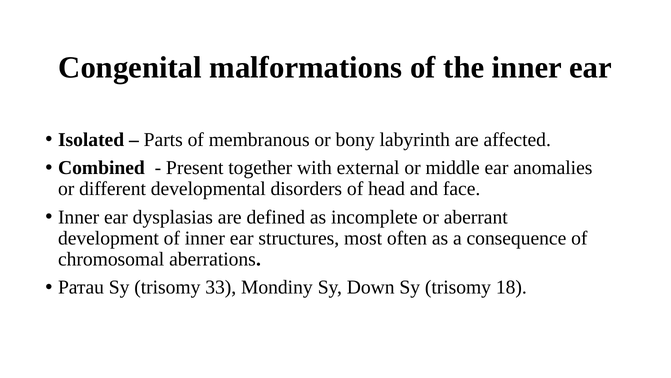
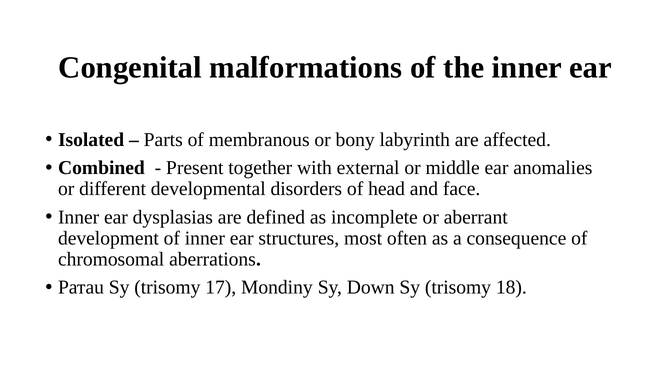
33: 33 -> 17 (221, 287)
